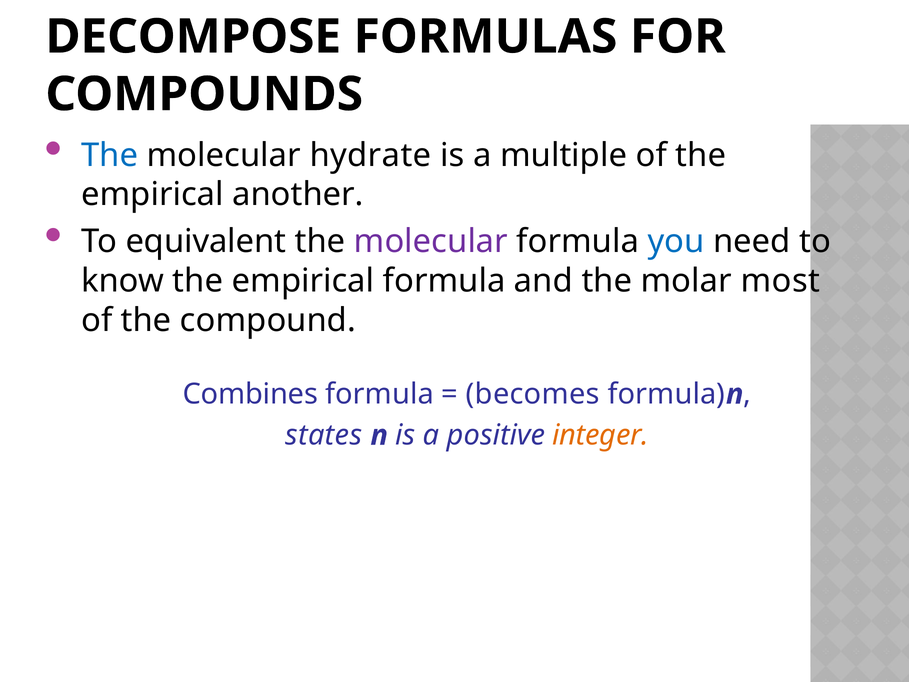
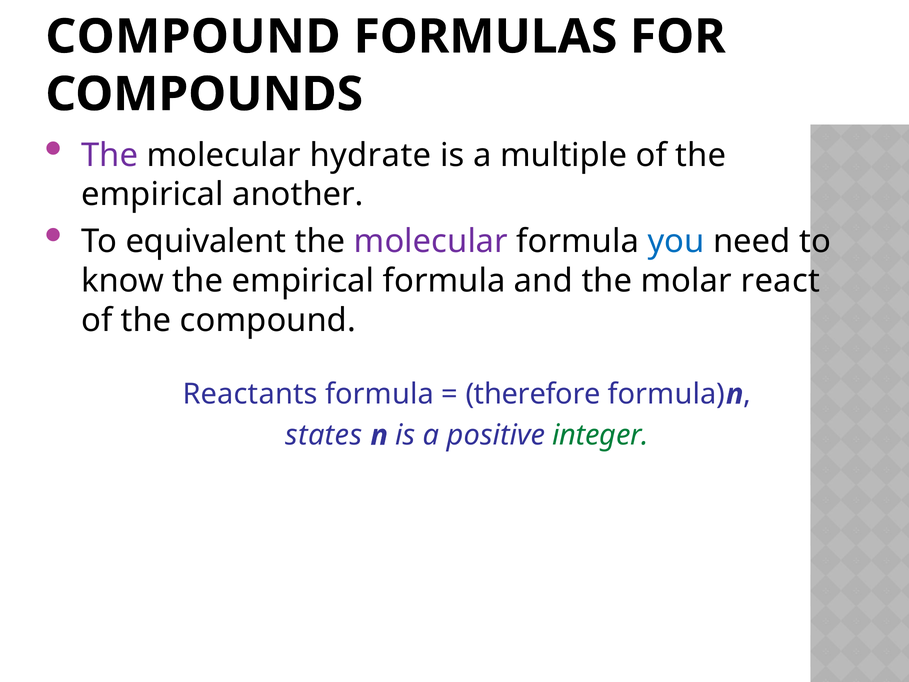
DECOMPOSE: DECOMPOSE -> COMPOUND (193, 37)
The colour: blue -> purple (110, 155)
most: most -> react (780, 281)
Combines: Combines -> Reactants (250, 394)
becomes: becomes -> therefore (533, 394)
integer colour: orange -> green (601, 435)
